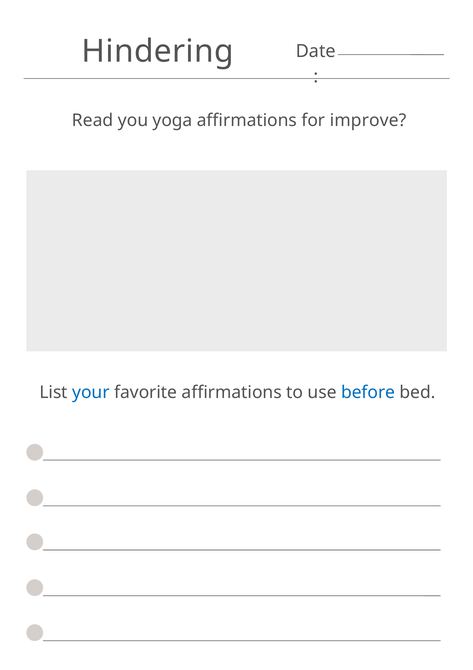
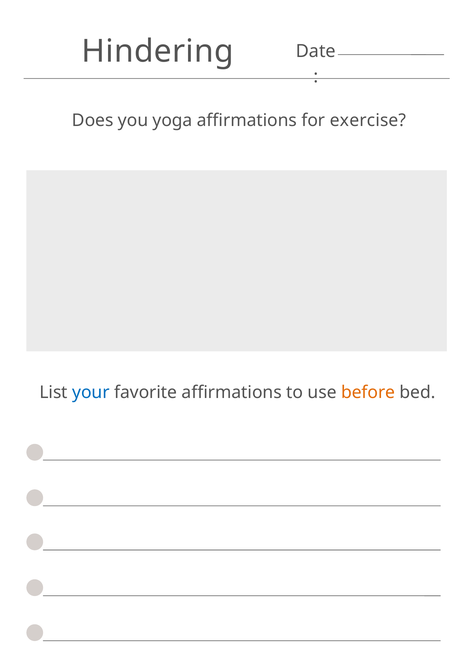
Read: Read -> Does (93, 120)
improve: improve -> exercise (368, 120)
before colour: blue -> orange (368, 392)
